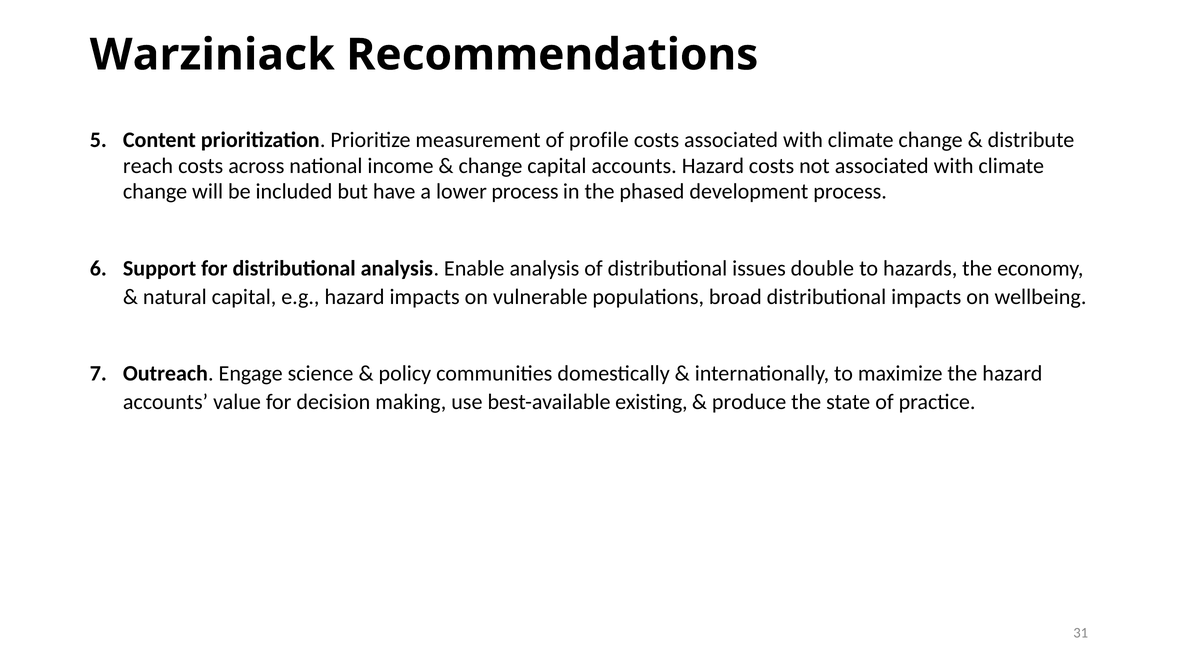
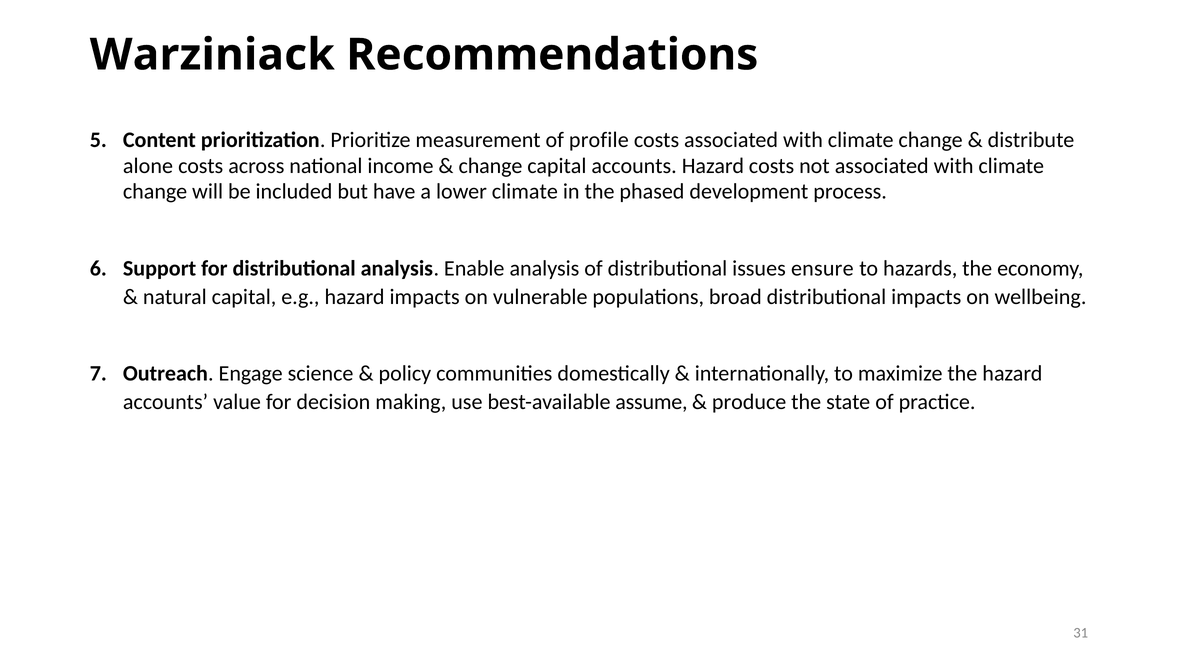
reach: reach -> alone (148, 166)
lower process: process -> climate (525, 191)
double: double -> ensure (822, 268)
existing: existing -> assume (651, 401)
